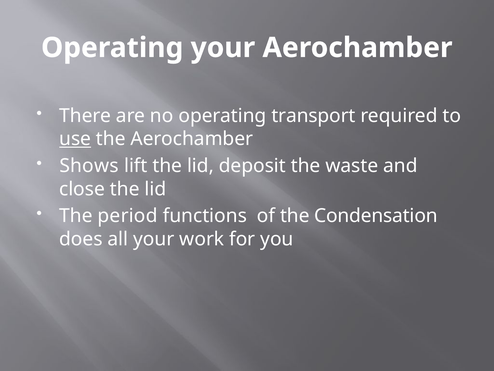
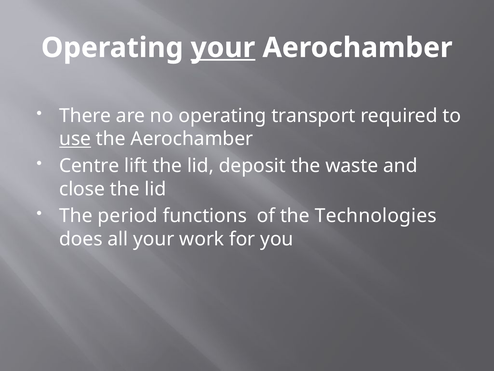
your underline: none -> present (223, 48)
Shows: Shows -> Centre (89, 166)
Condensation: Condensation -> Technologies (376, 216)
